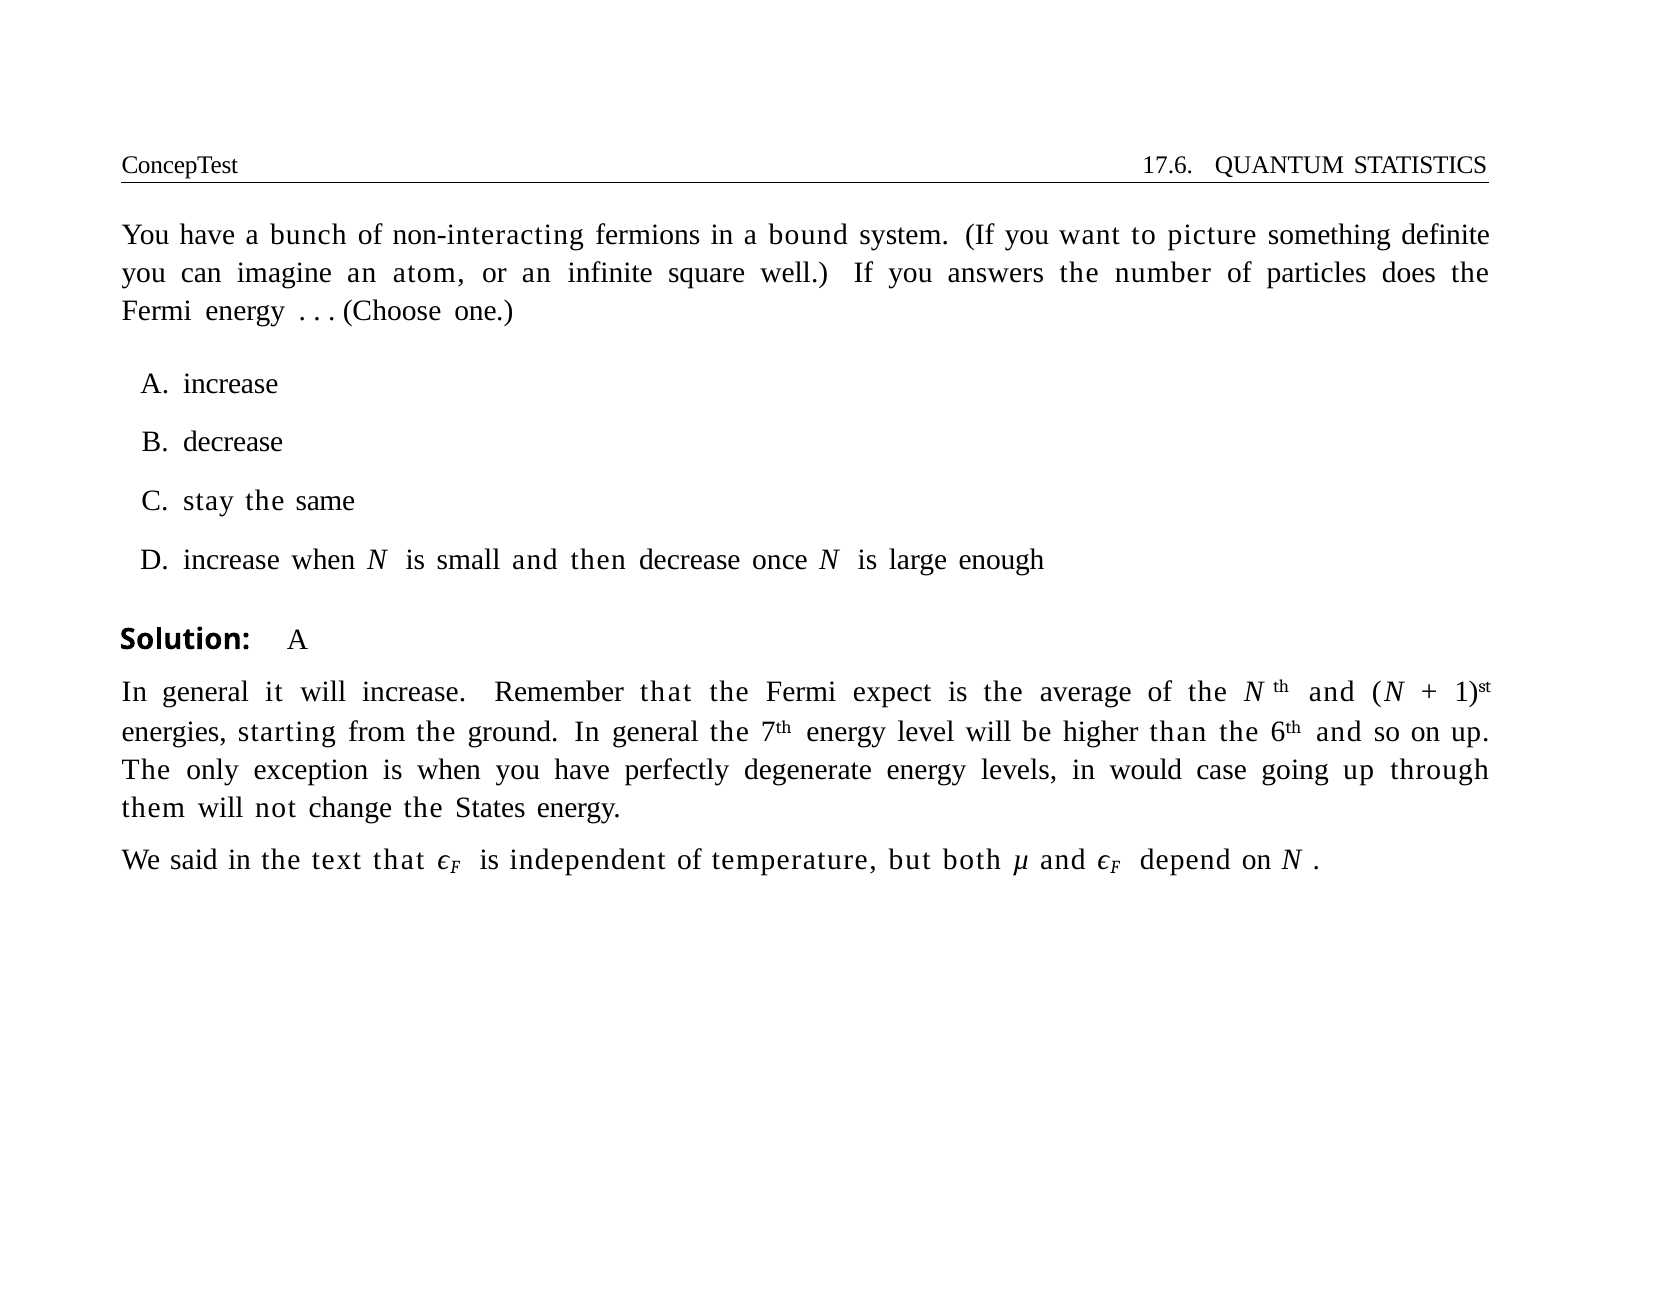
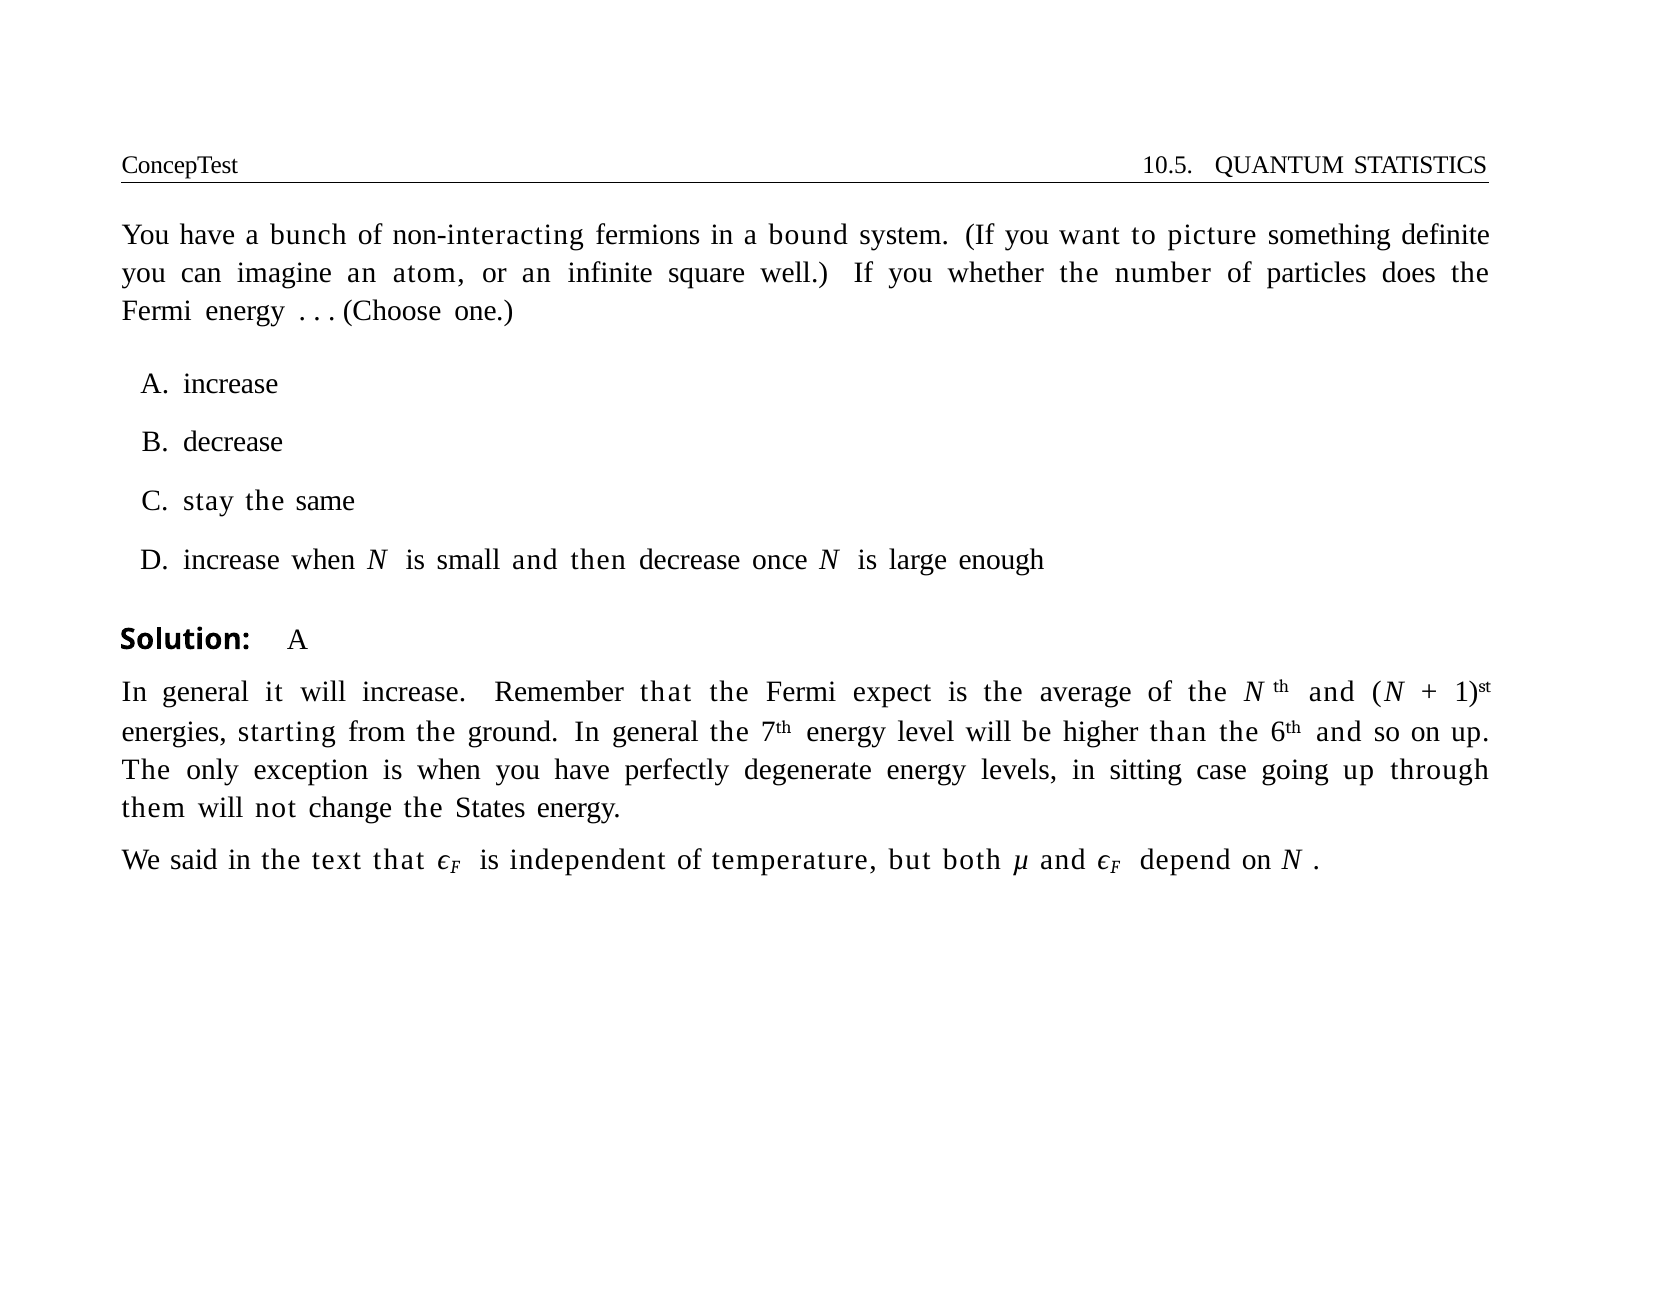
17.6: 17.6 -> 10.5 (1168, 165)
answers: answers -> whether (996, 273)
would: would -> sitting (1146, 770)
